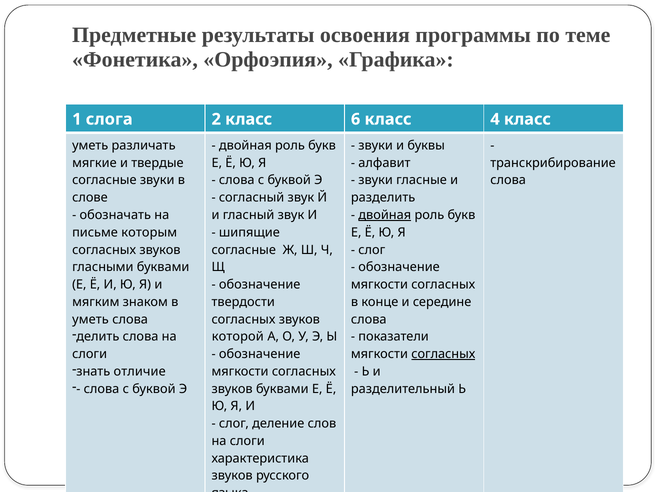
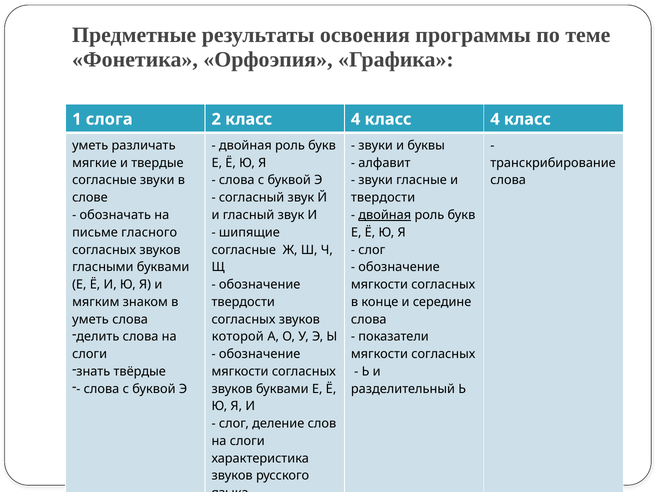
2 класс 6: 6 -> 4 (356, 119)
разделить: разделить -> твердости (383, 198)
которым: которым -> гласного (149, 232)
согласных underline: present -> none (443, 354)
отличие: отличие -> твёрдые (140, 371)
